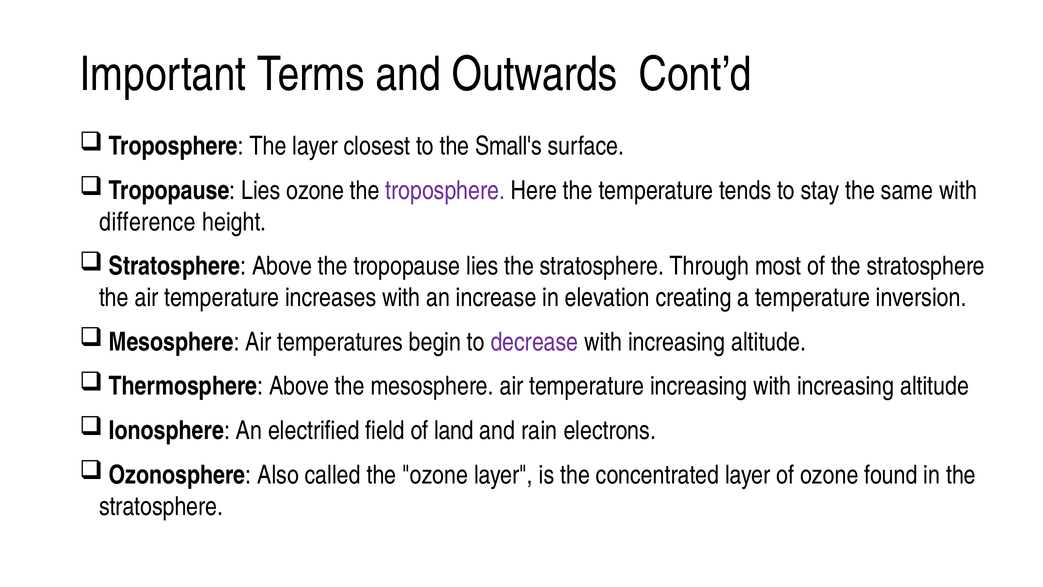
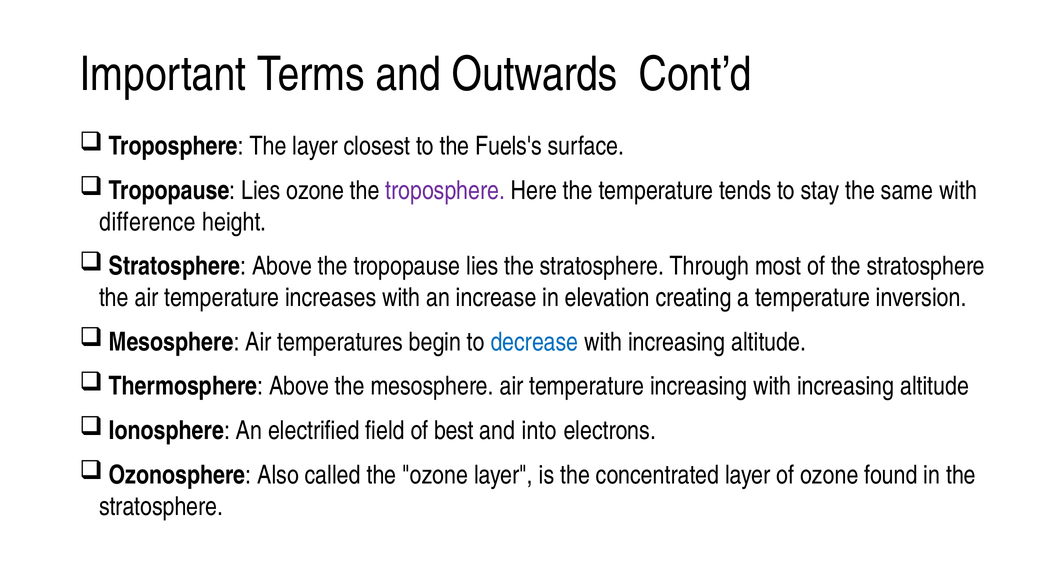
Small's: Small's -> Fuels's (509, 146)
decrease colour: purple -> blue (534, 342)
land: land -> best (454, 431)
rain: rain -> into (539, 431)
